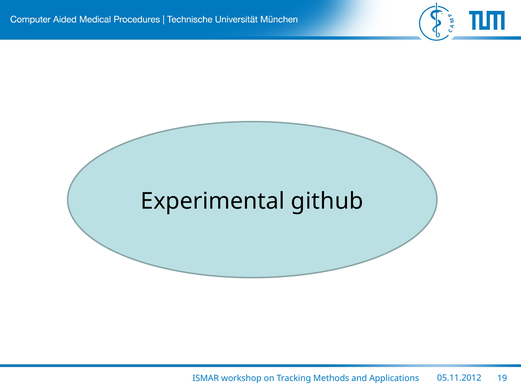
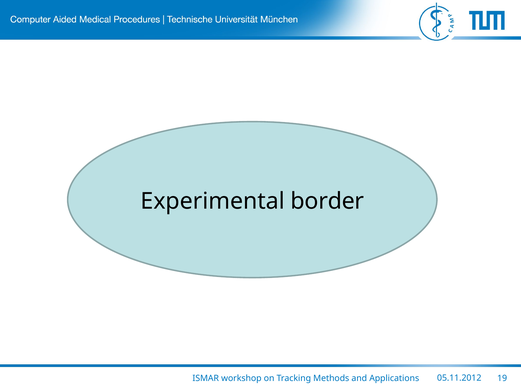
github: github -> border (327, 201)
